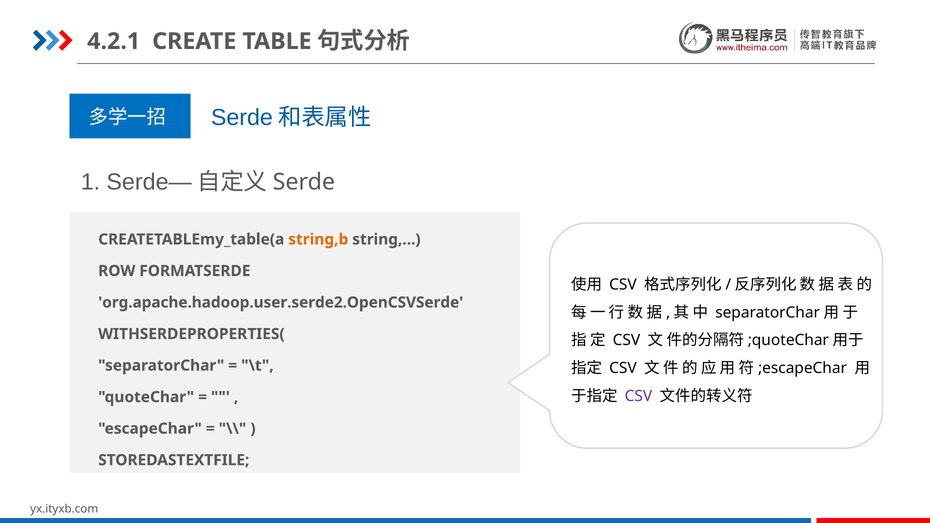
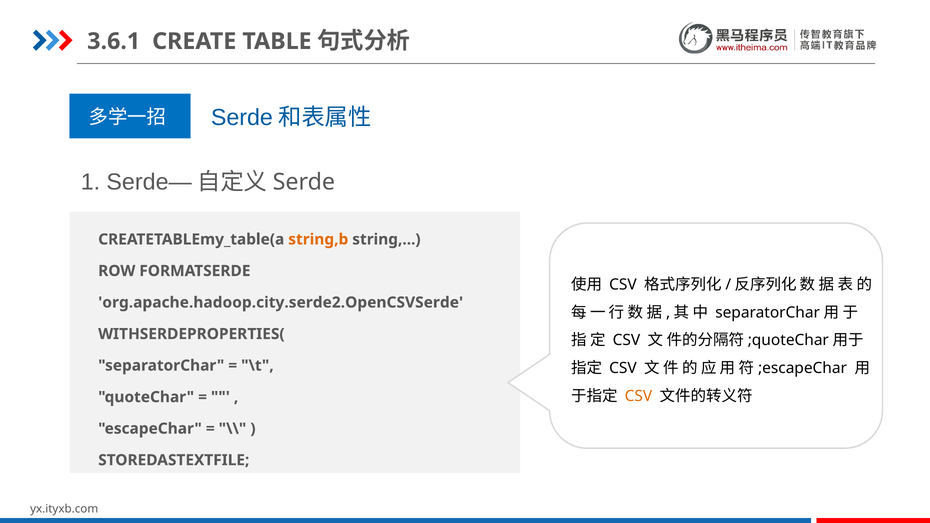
4.2.1: 4.2.1 -> 3.6.1 (114, 41)
org.apache.hadoop.user.serde2.OpenCSVSerde: org.apache.hadoop.user.serde2.OpenCSVSerde -> org.apache.hadoop.city.serde2.OpenCSVSerde (281, 303)
CSV colour: purple -> orange (638, 396)
